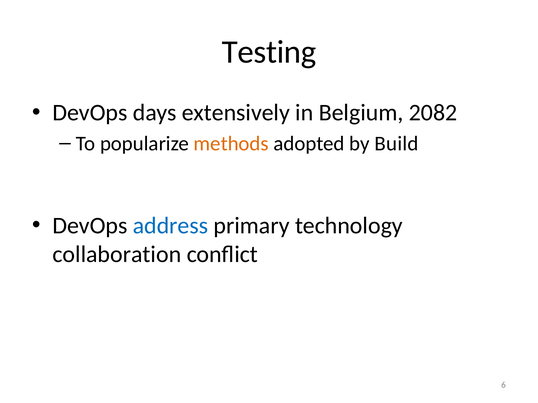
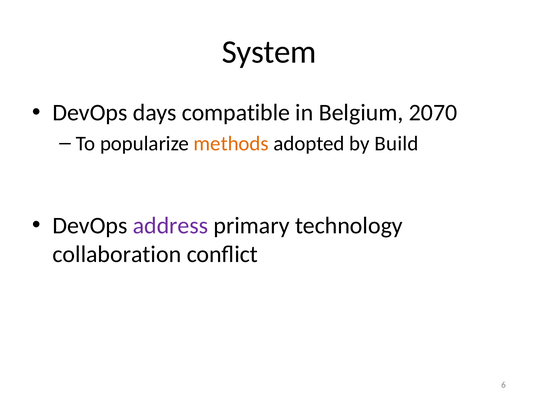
Testing: Testing -> System (269, 52)
extensively: extensively -> compatible (236, 113)
2082: 2082 -> 2070 (433, 113)
address colour: blue -> purple (170, 226)
